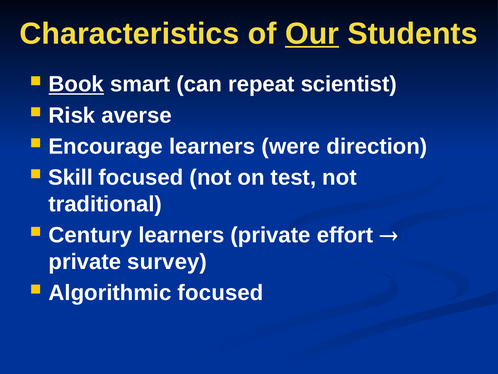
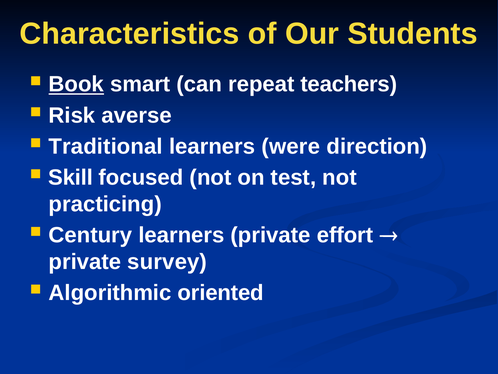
Our underline: present -> none (312, 34)
scientist: scientist -> teachers (349, 84)
Encourage: Encourage -> Traditional (106, 146)
traditional: traditional -> practicing (105, 204)
Algorithmic focused: focused -> oriented (221, 292)
